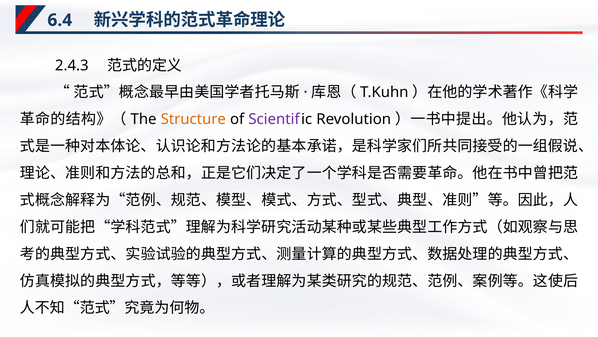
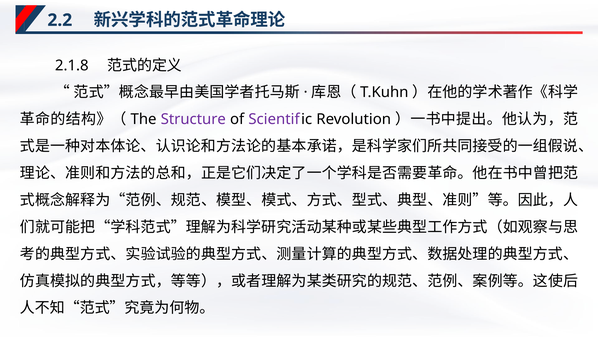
6.4: 6.4 -> 2.2 (60, 20)
2.4.3: 2.4.3 -> 2.1.8 (72, 65)
Structure colour: orange -> purple (193, 119)
